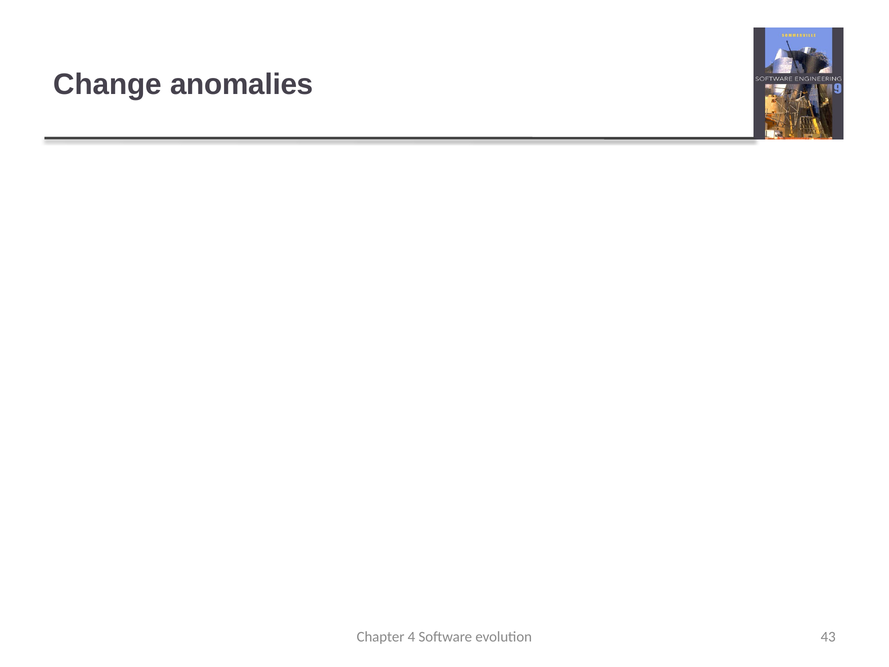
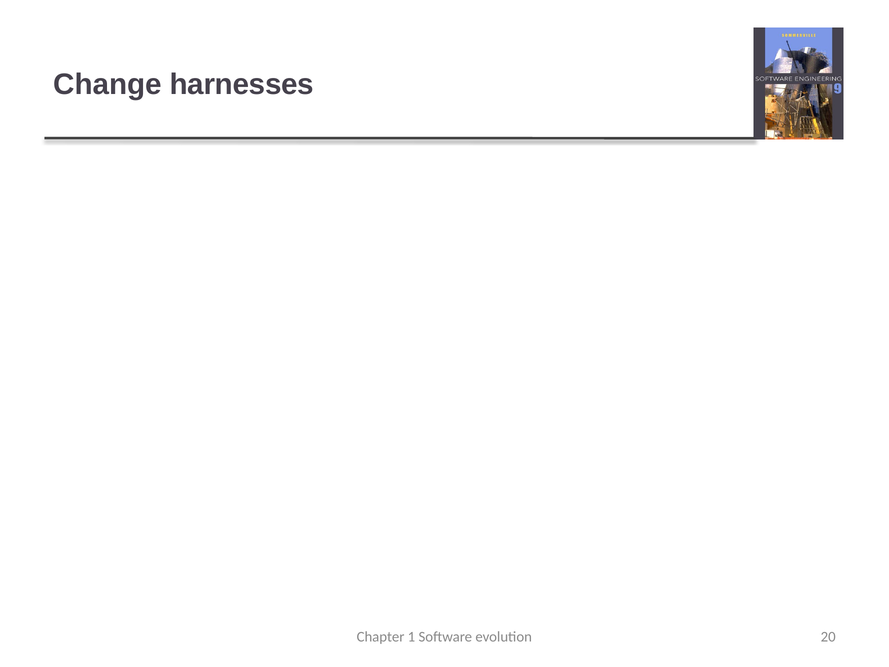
anomalies: anomalies -> harnesses (242, 84)
4: 4 -> 1 (411, 637)
43: 43 -> 20 (828, 637)
